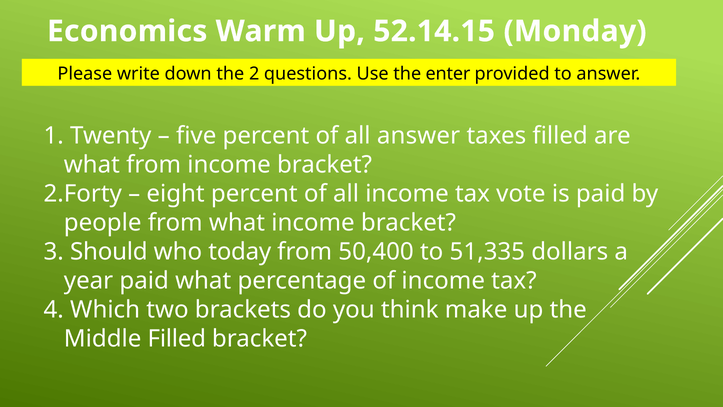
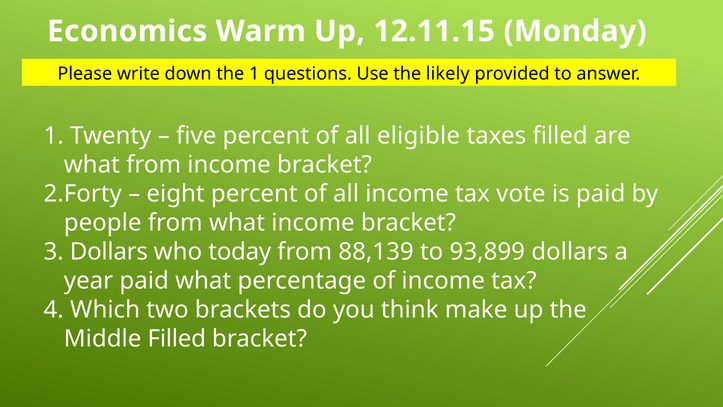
52.14.15: 52.14.15 -> 12.11.15 (434, 31)
the 2: 2 -> 1 (254, 74)
enter: enter -> likely (448, 74)
all answer: answer -> eligible (418, 136)
Should: Should -> Dollars (109, 252)
50,400: 50,400 -> 88,139 (376, 252)
51,335: 51,335 -> 93,899 (487, 252)
